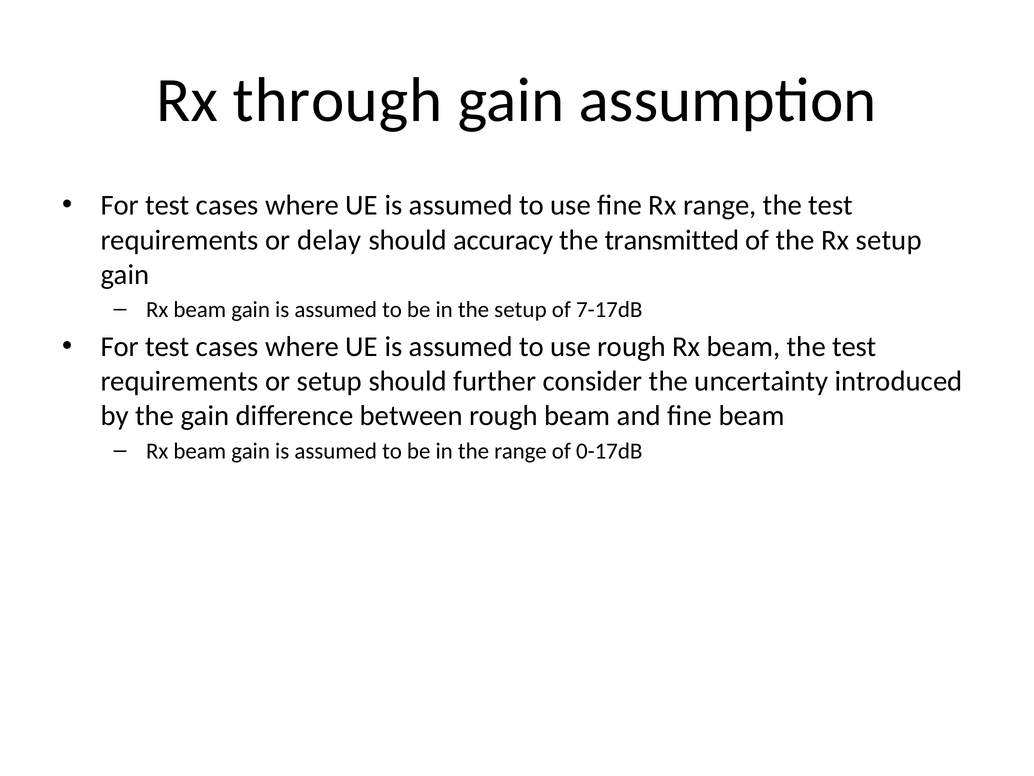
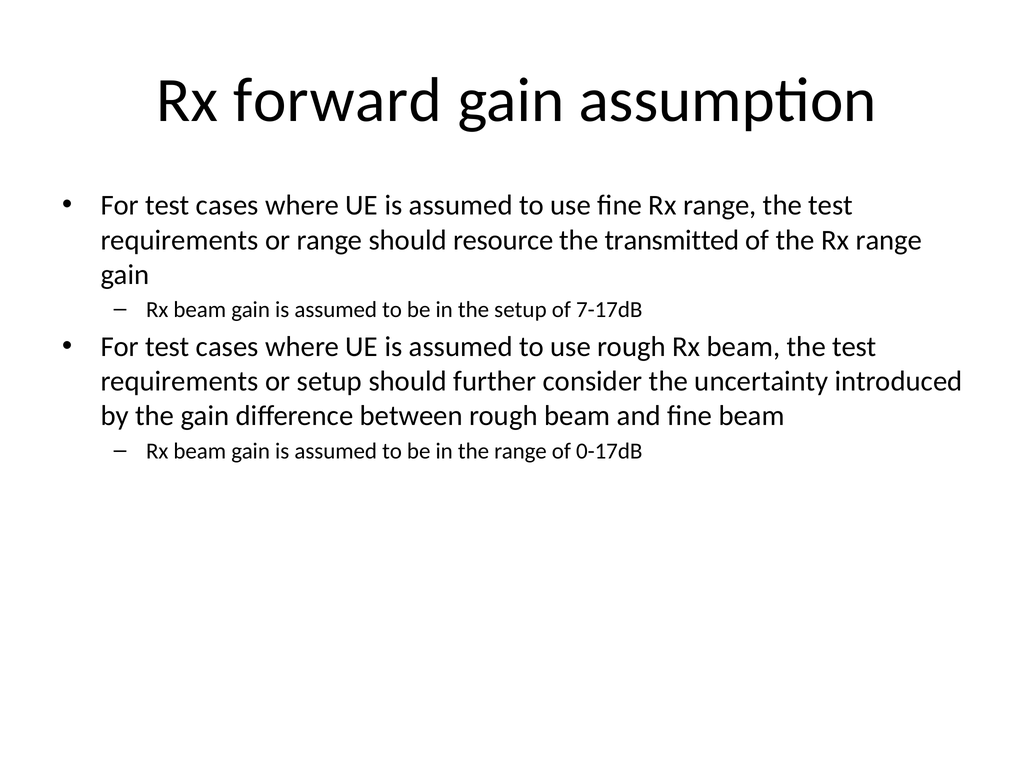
through: through -> forward (338, 100)
or delay: delay -> range (329, 240)
accuracy: accuracy -> resource (503, 240)
the Rx setup: setup -> range (889, 240)
